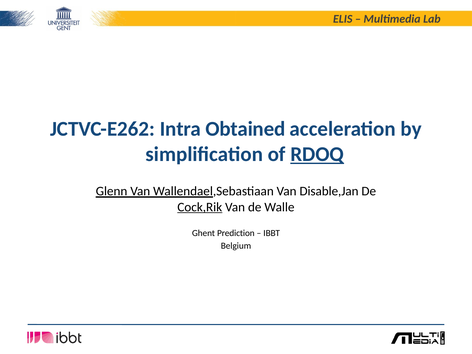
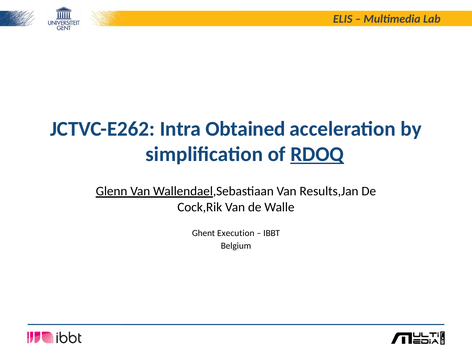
Disable,Jan: Disable,Jan -> Results,Jan (329, 191)
Cock,Rik underline: present -> none (200, 207)
Prediction: Prediction -> Execution (236, 233)
